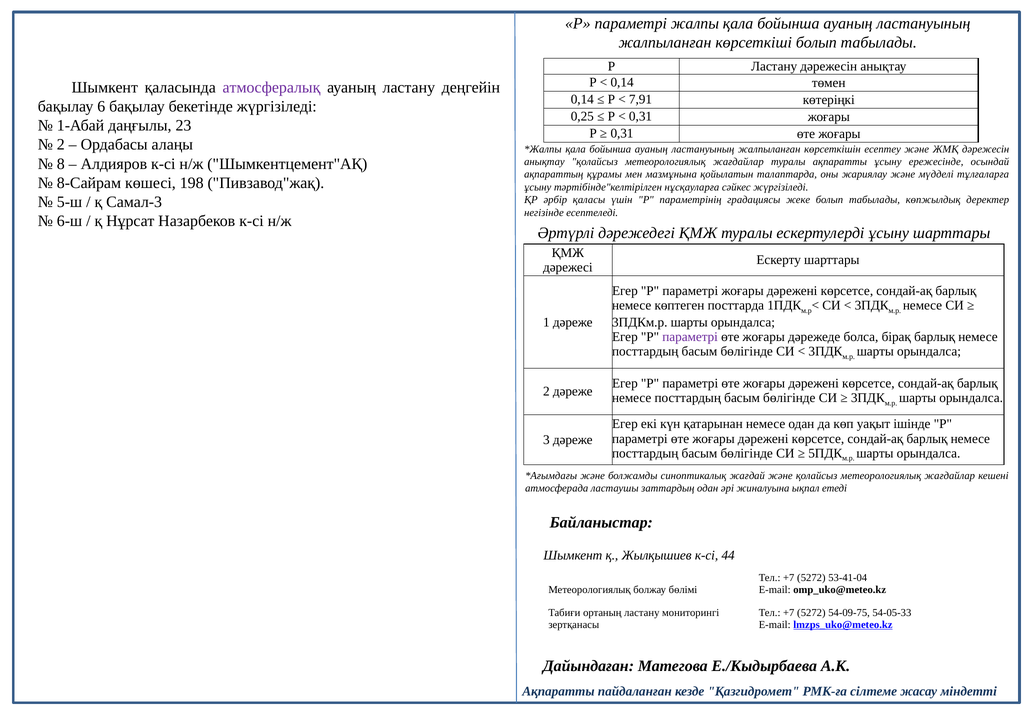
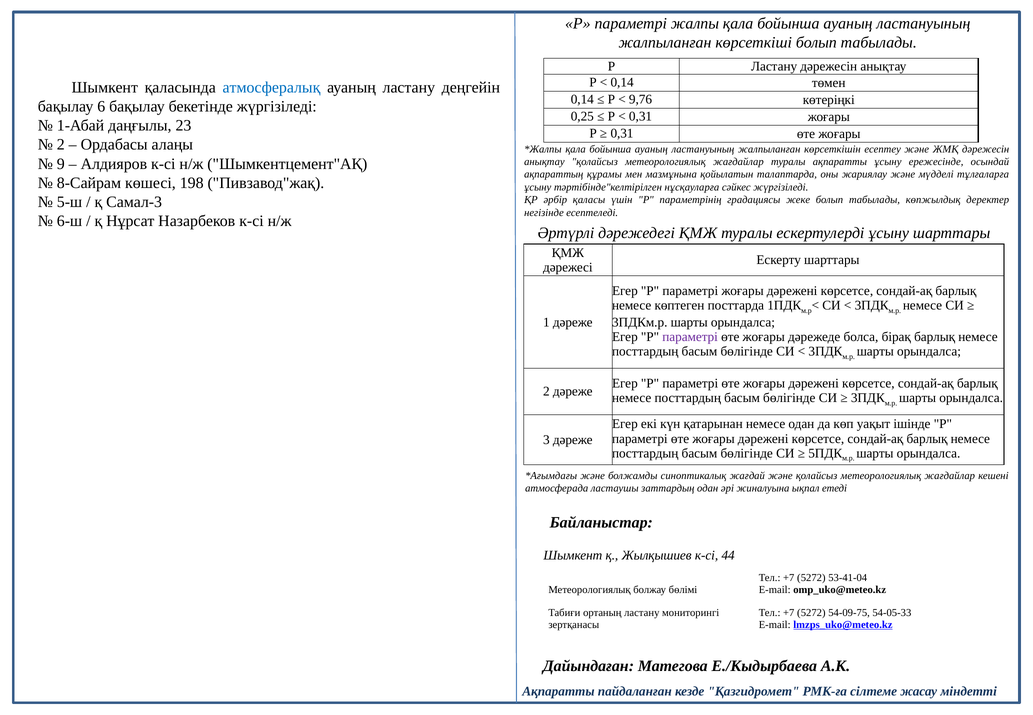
атмосфералық colour: purple -> blue (271, 88)
7,91: 7,91 -> 9,76 (640, 100)
8: 8 -> 9 (61, 164)
